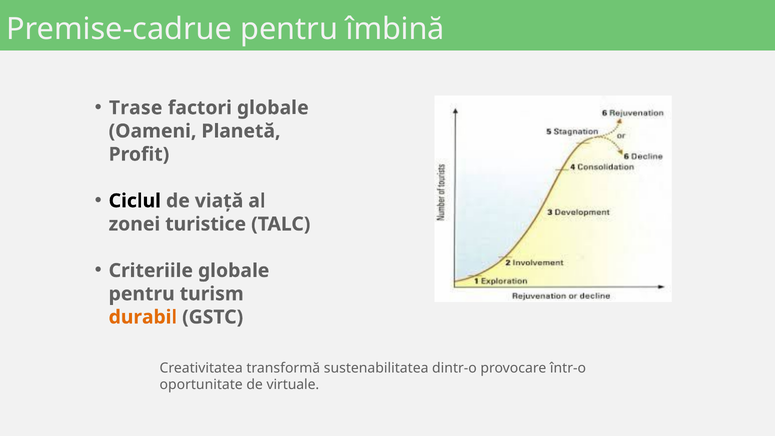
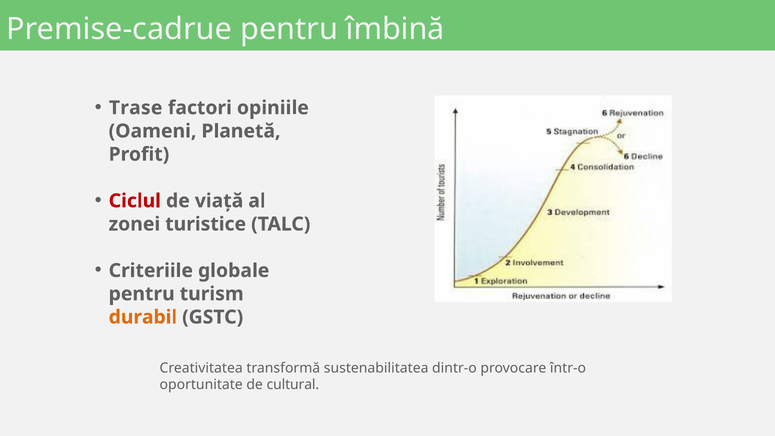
factori globale: globale -> opiniile (273, 108)
Ciclul colour: black -> red (135, 201)
virtuale: virtuale -> cultural (293, 385)
